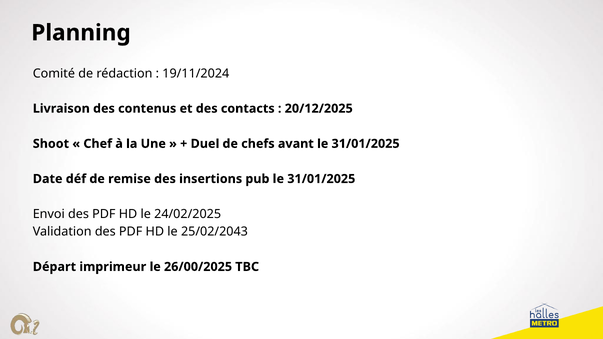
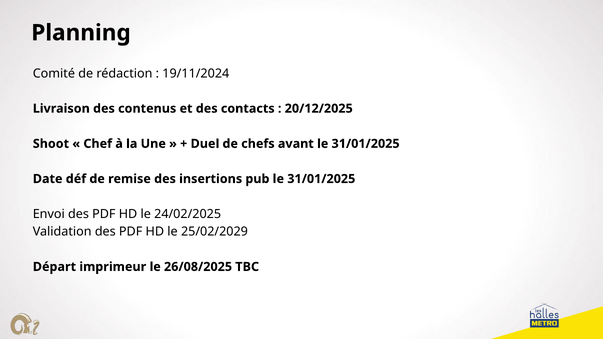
25/02/2043: 25/02/2043 -> 25/02/2029 (214, 232)
26/00/2025: 26/00/2025 -> 26/08/2025 (198, 267)
